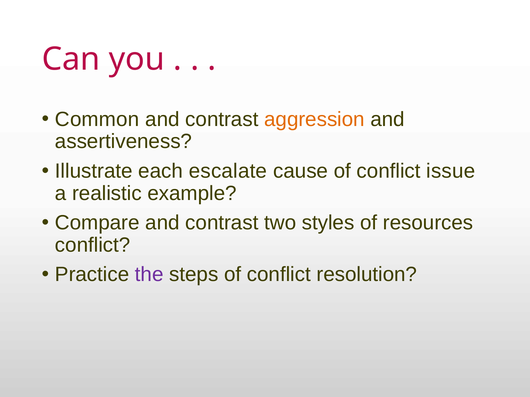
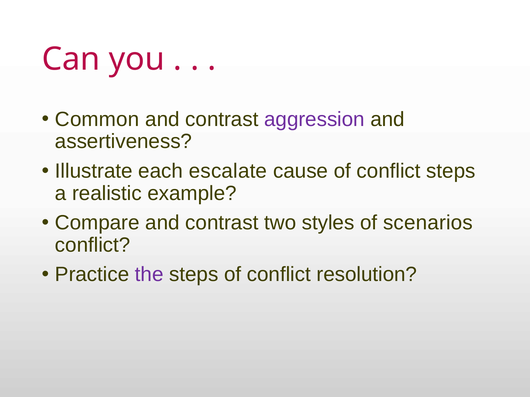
aggression colour: orange -> purple (314, 119)
conflict issue: issue -> steps (451, 171)
resources: resources -> scenarios (428, 223)
